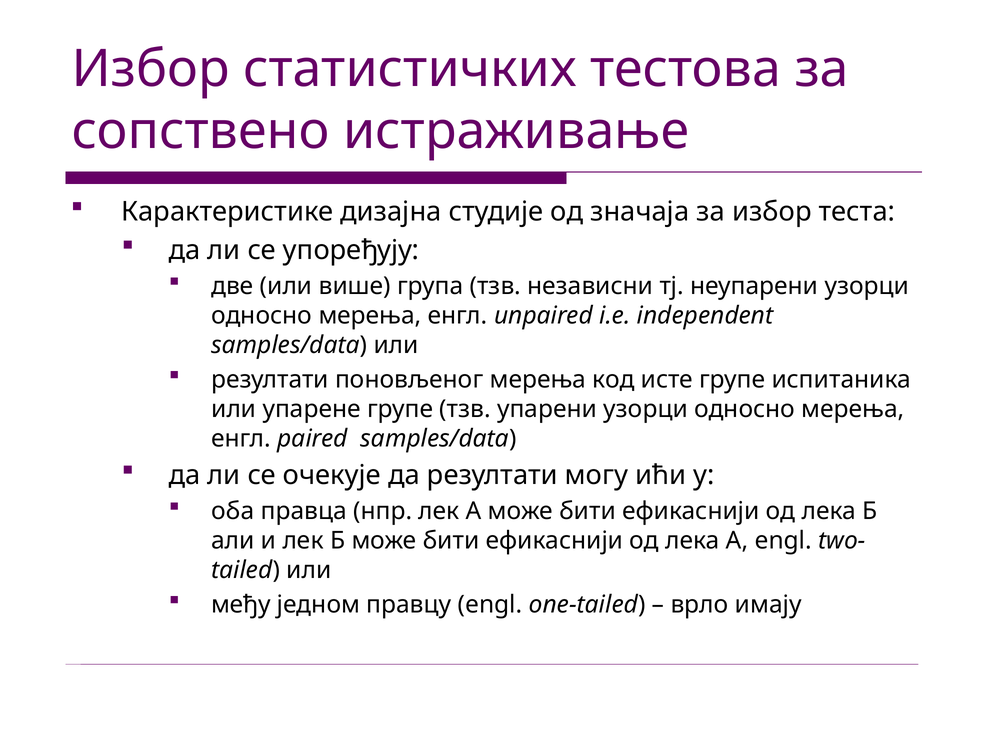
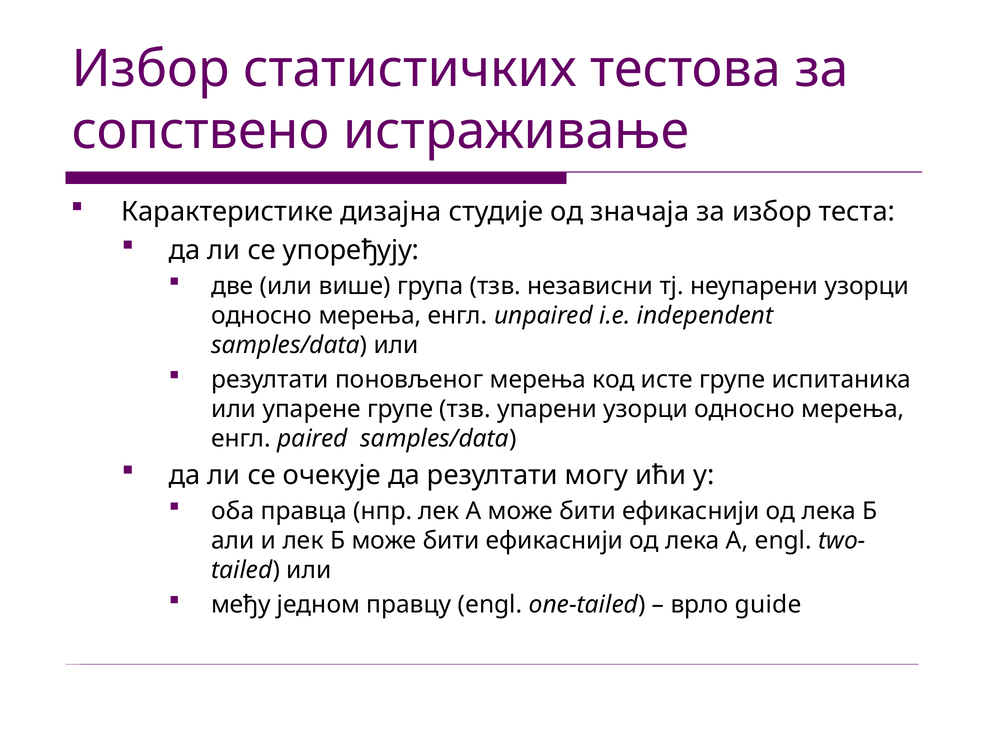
имају: имају -> guide (768, 605)
